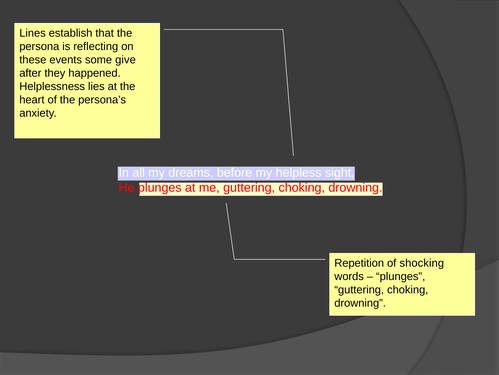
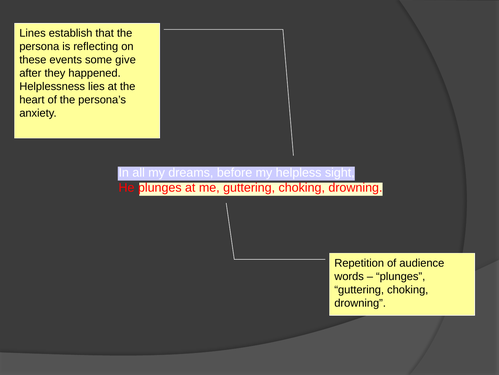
shocking: shocking -> audience (422, 263)
